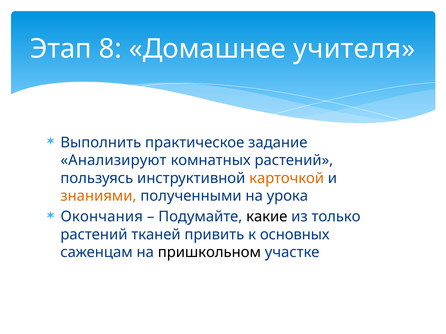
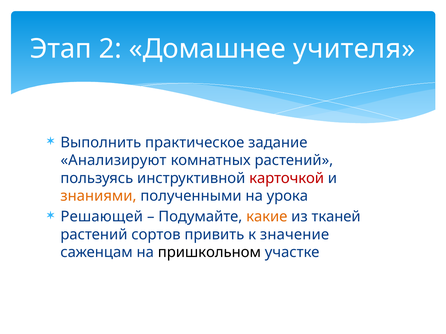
8: 8 -> 2 (110, 49)
карточкой colour: orange -> red (287, 178)
Окончания: Окончания -> Решающей (102, 217)
какие colour: black -> orange (267, 217)
только: только -> тканей (336, 217)
тканей: тканей -> сортов (156, 235)
основных: основных -> значение (295, 235)
